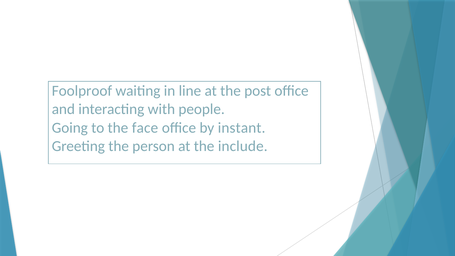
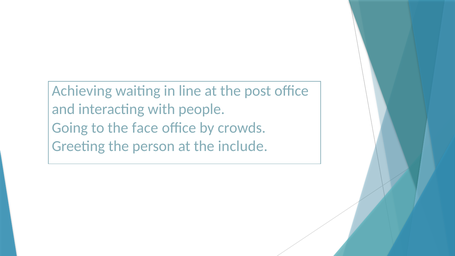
Foolproof: Foolproof -> Achieving (82, 91)
instant: instant -> crowds (242, 128)
